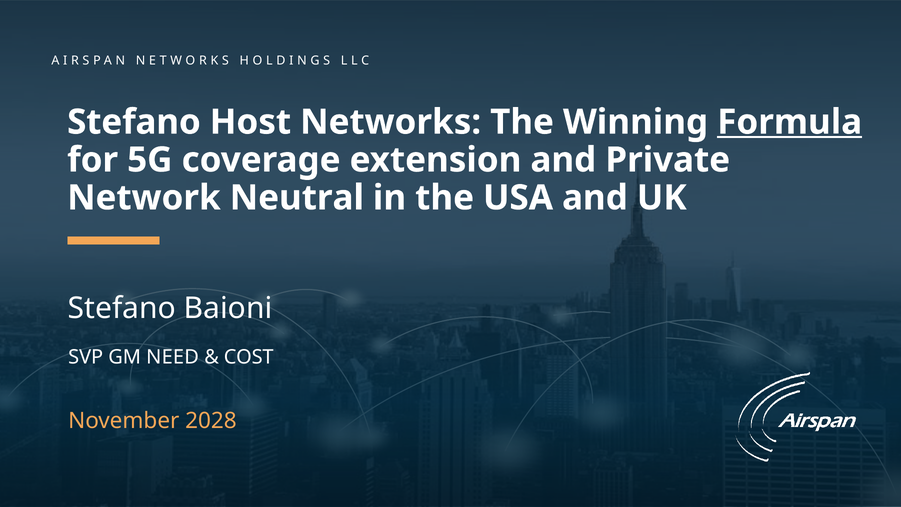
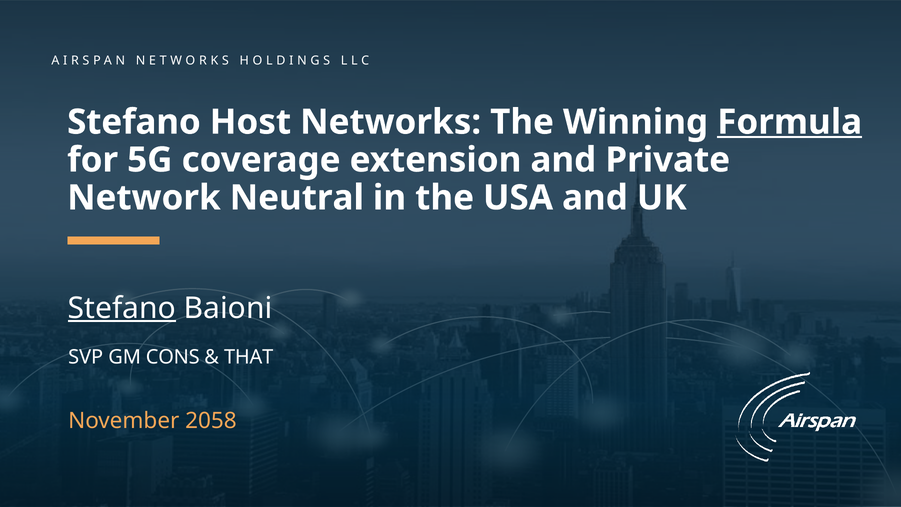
Stefano underline: none -> present (122, 308)
NEED: NEED -> CONS (173, 357)
COST: COST -> THAT (249, 357)
2028: 2028 -> 2058 (211, 421)
